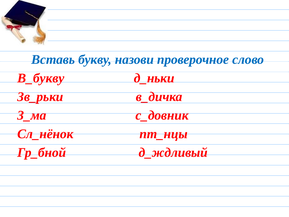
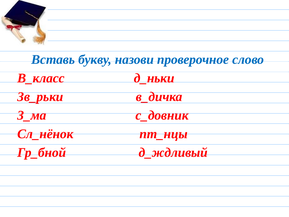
В_букву: В_букву -> В_класс (41, 78)
